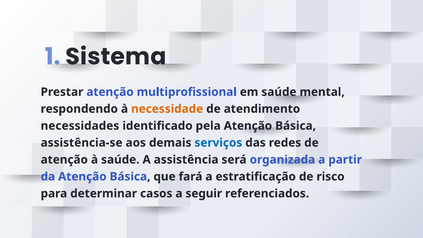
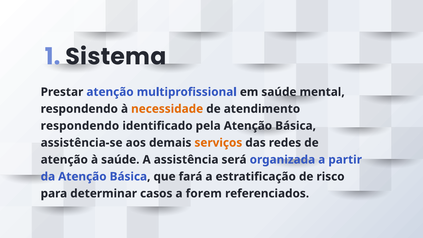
necessidades: necessidades -> respondendo (80, 126)
serviços colour: blue -> orange (218, 143)
seguir: seguir -> forem (204, 193)
